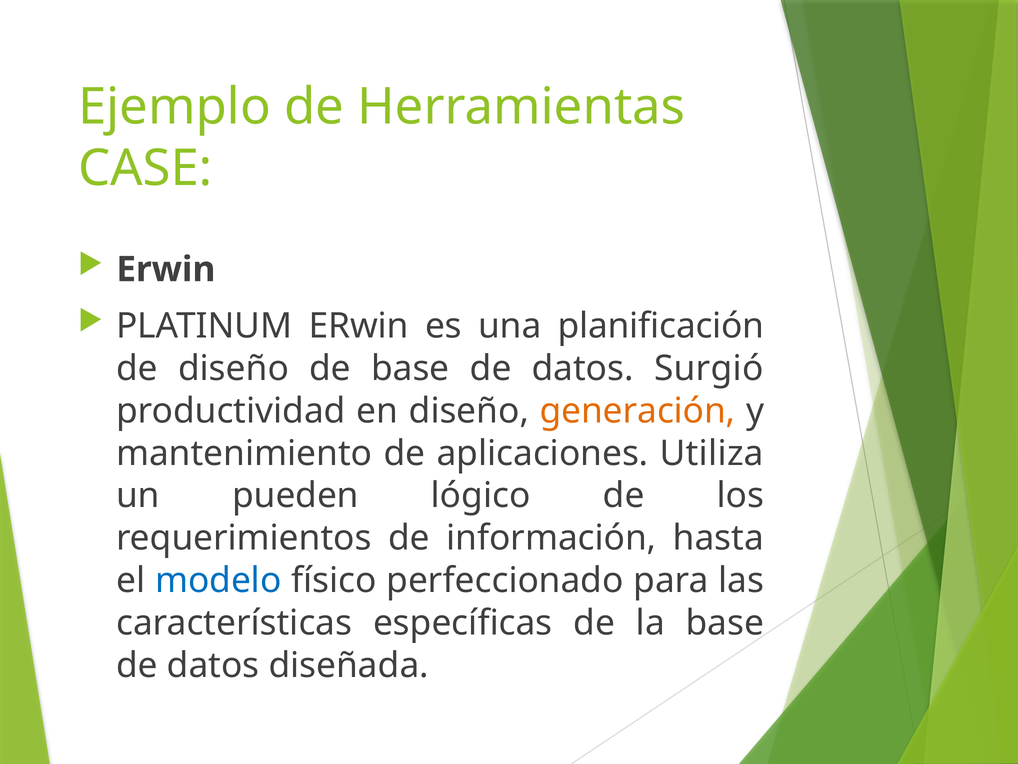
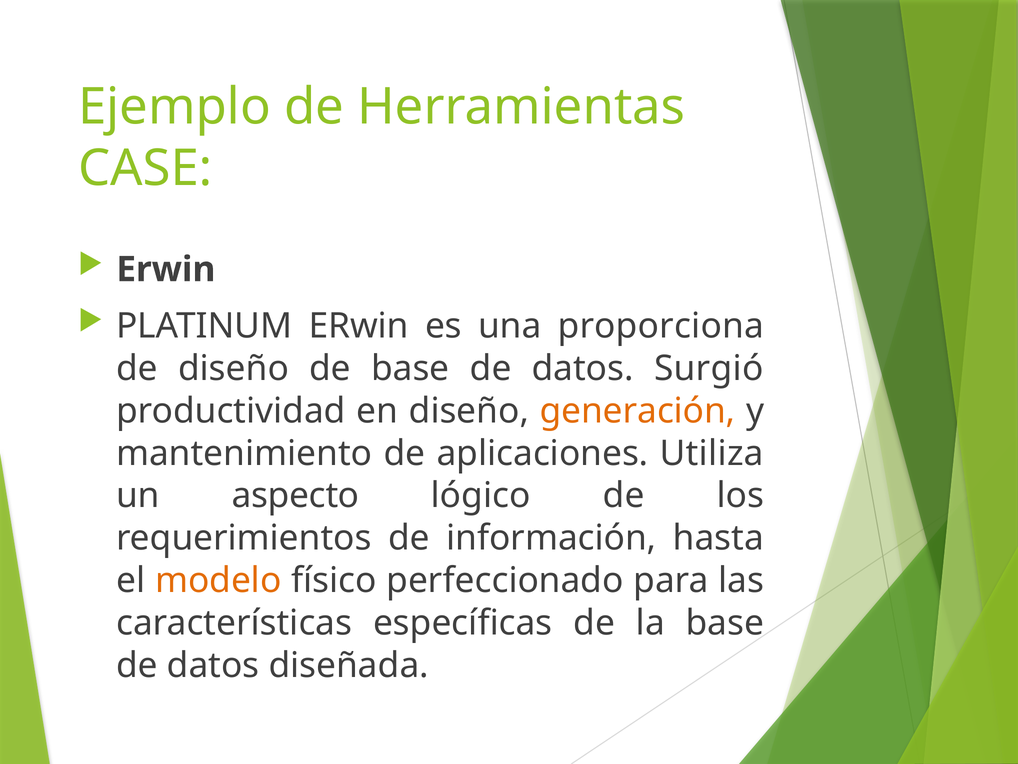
planificación: planificación -> proporciona (661, 326)
pueden: pueden -> aspecto (296, 495)
modelo colour: blue -> orange (218, 580)
